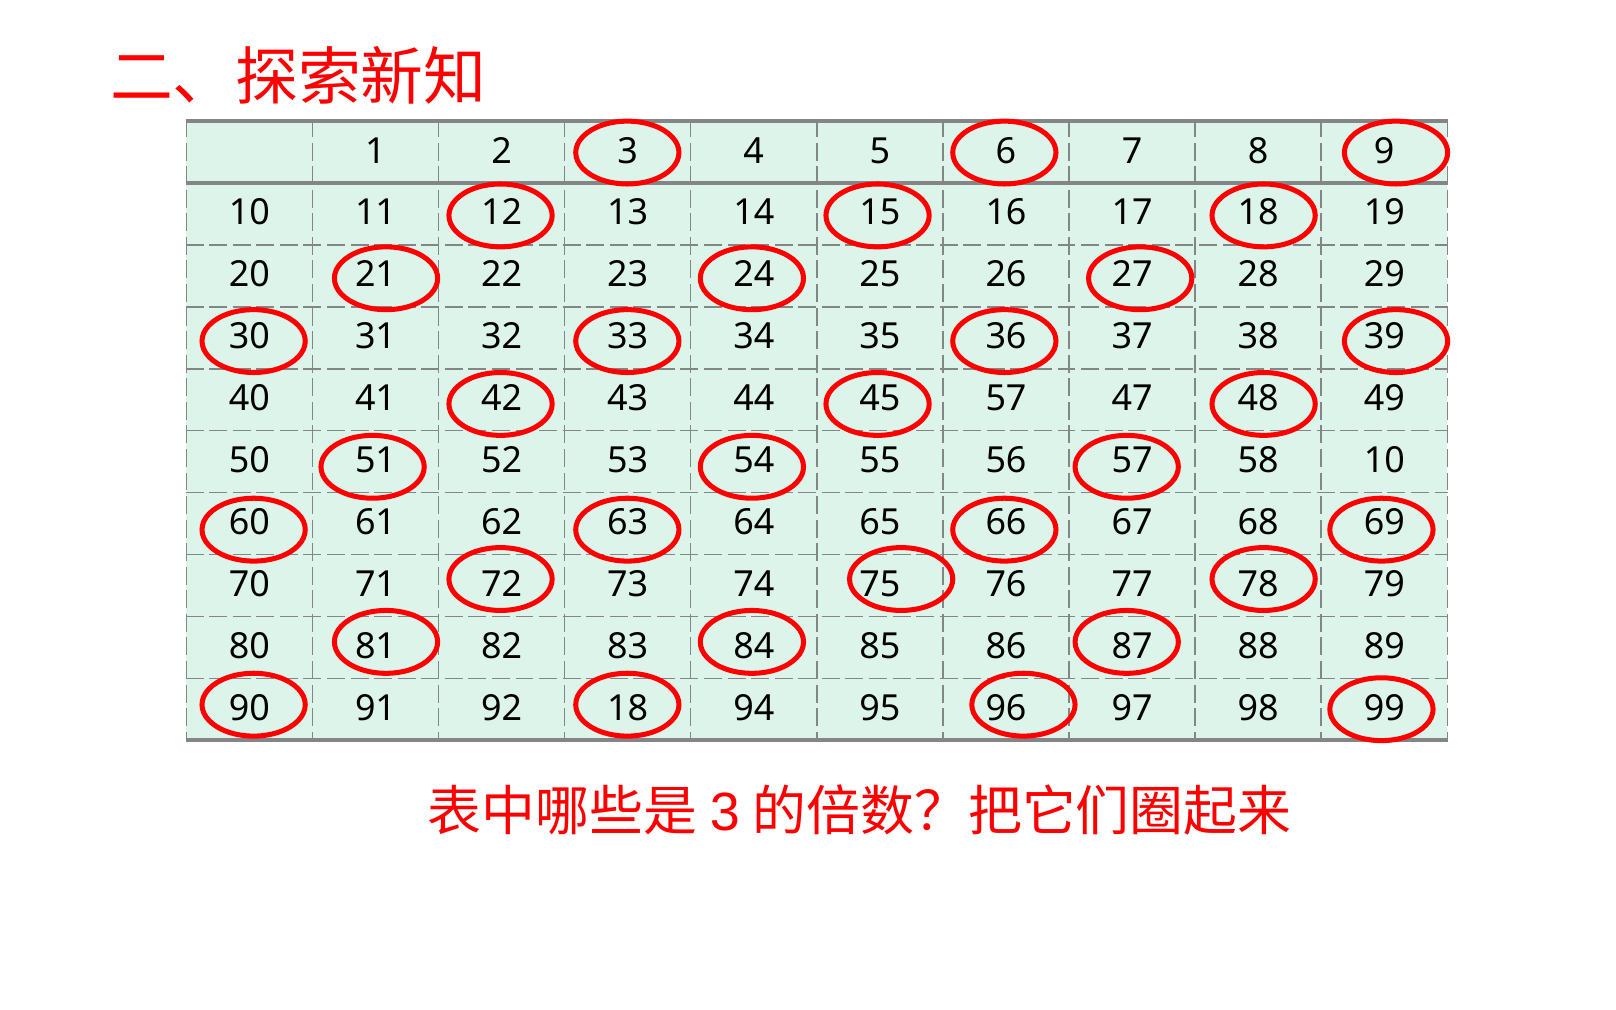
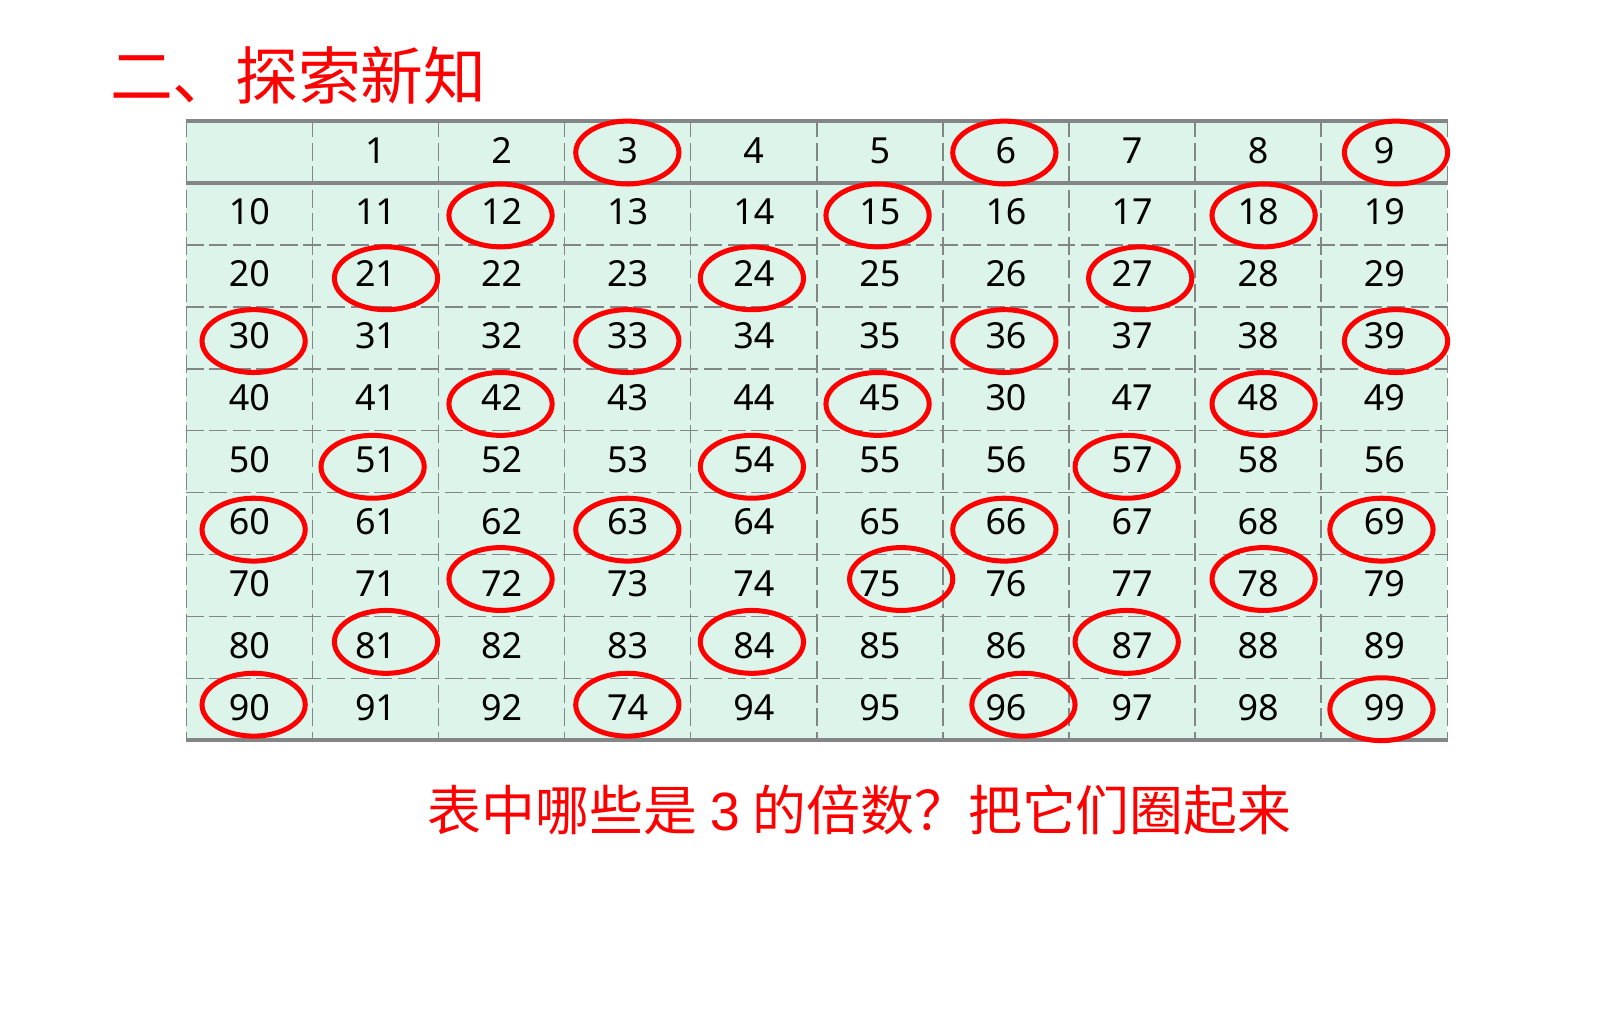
45 57: 57 -> 30 (1006, 399)
58 10: 10 -> 56 (1384, 461)
92 18: 18 -> 74 (628, 708)
